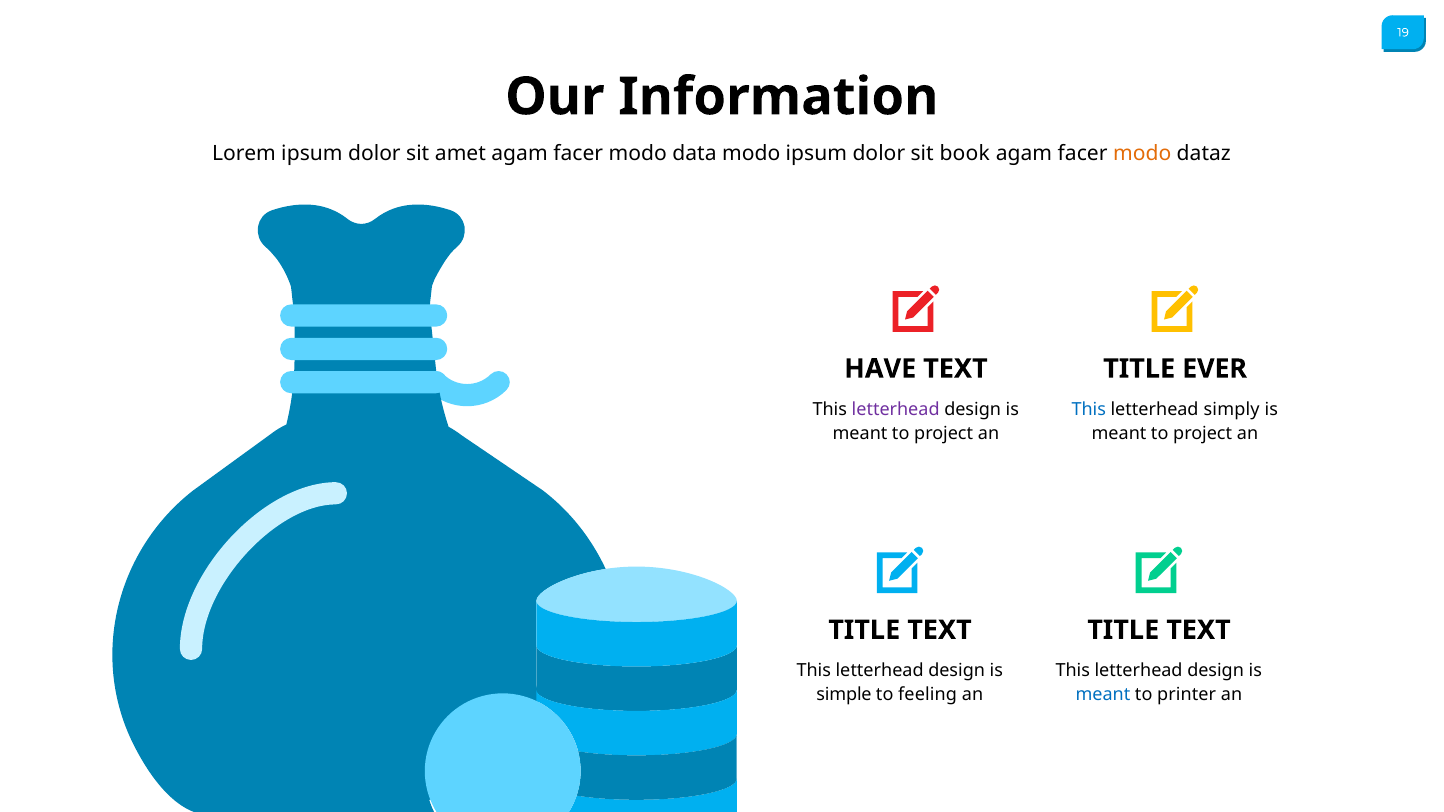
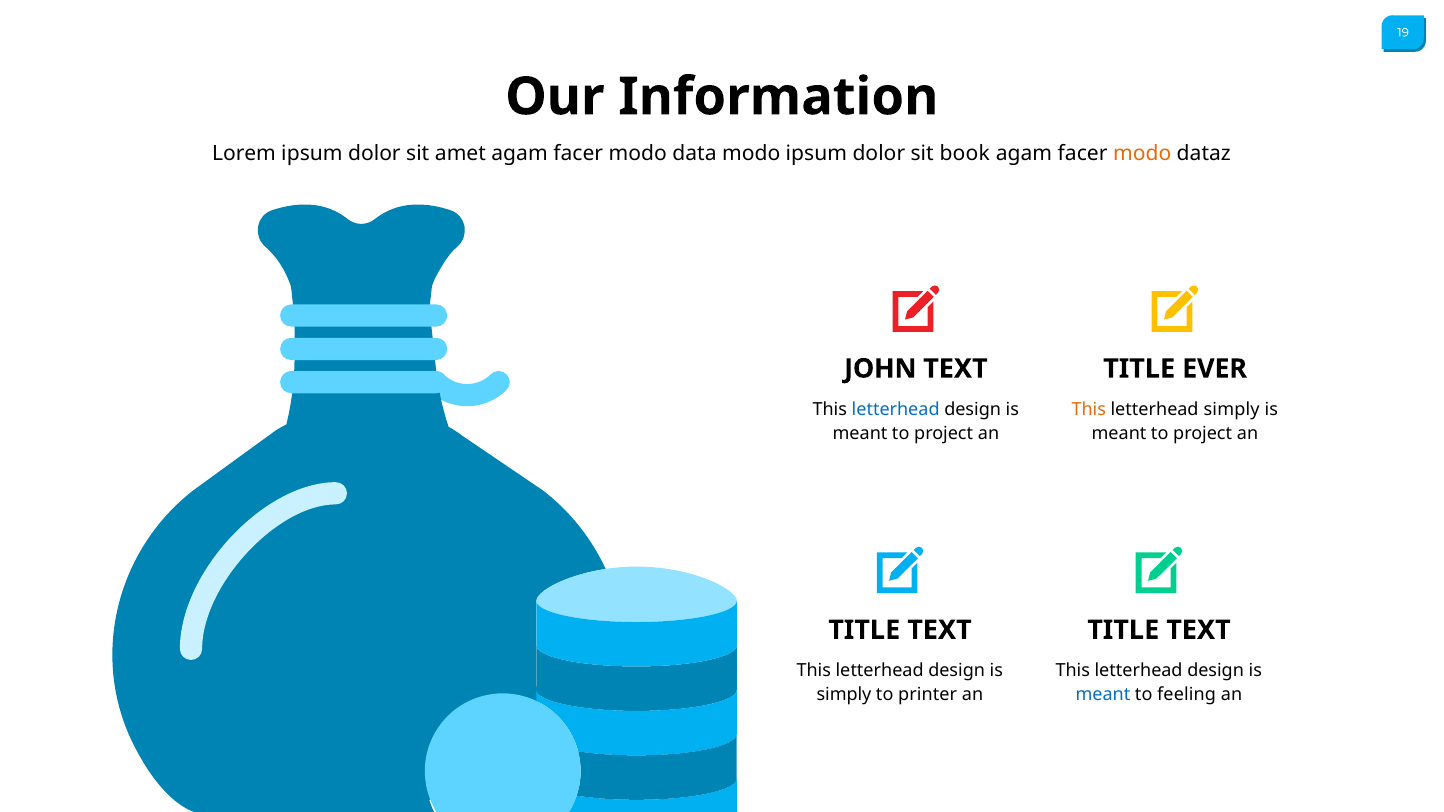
HAVE: HAVE -> JOHN (880, 369)
letterhead colour: purple -> blue (896, 410)
This colour: blue -> orange (1089, 410)
simple: simple -> simply (844, 695)
feeling: feeling -> printer (928, 695)
printer: printer -> feeling (1187, 695)
